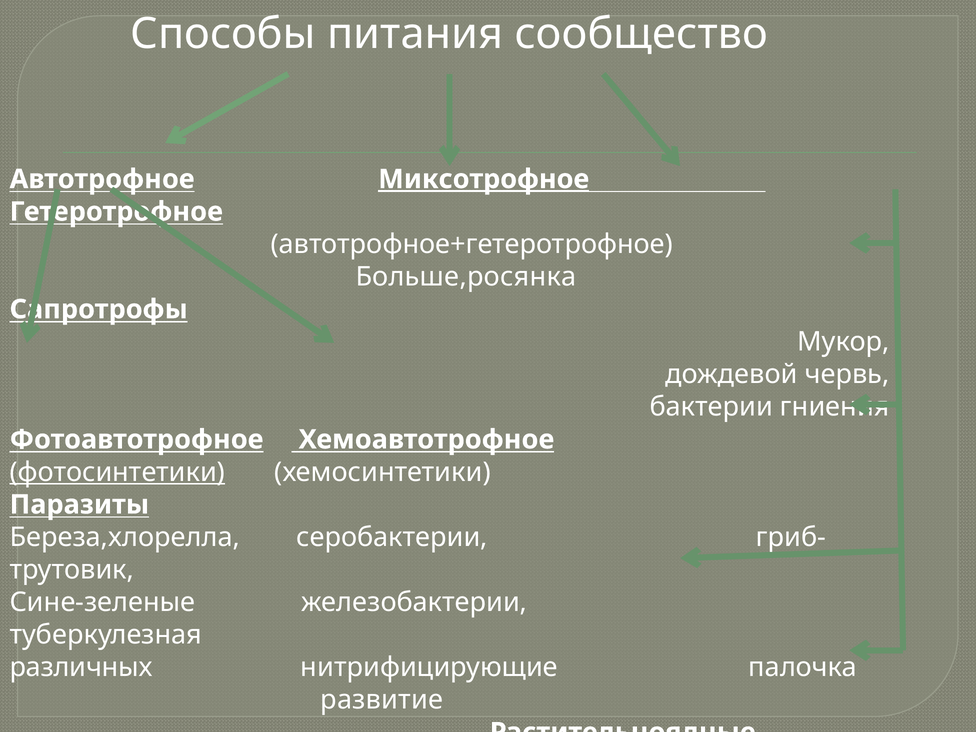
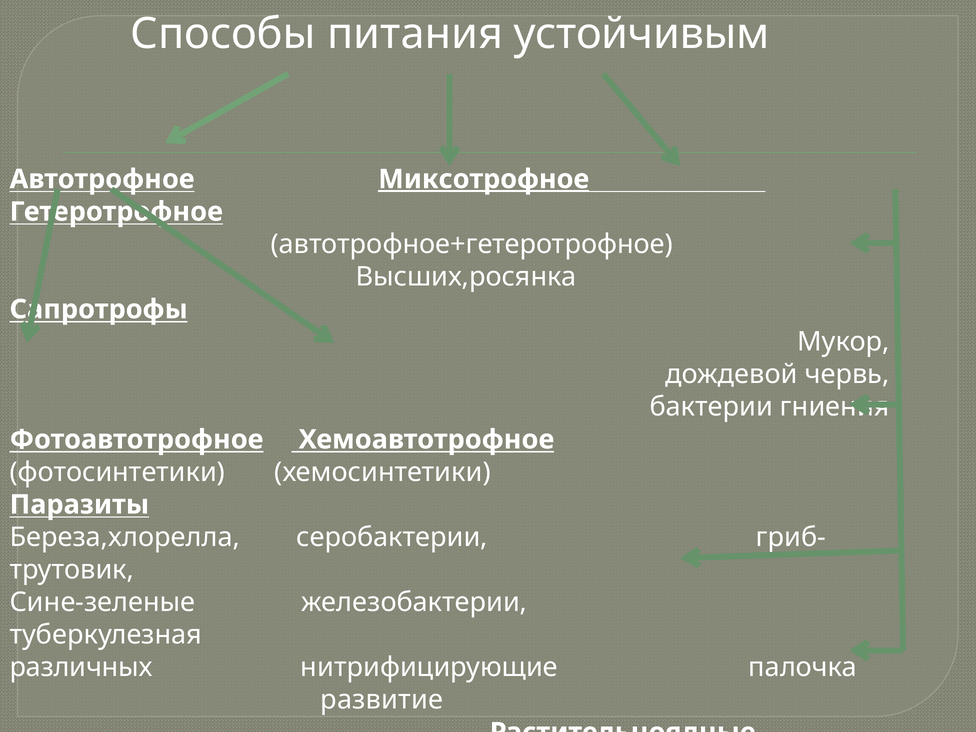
сообщество: сообщество -> устойчивым (642, 34)
Больше,росянка: Больше,росянка -> Высших,росянка (466, 277)
фотосинтетики underline: present -> none (117, 472)
